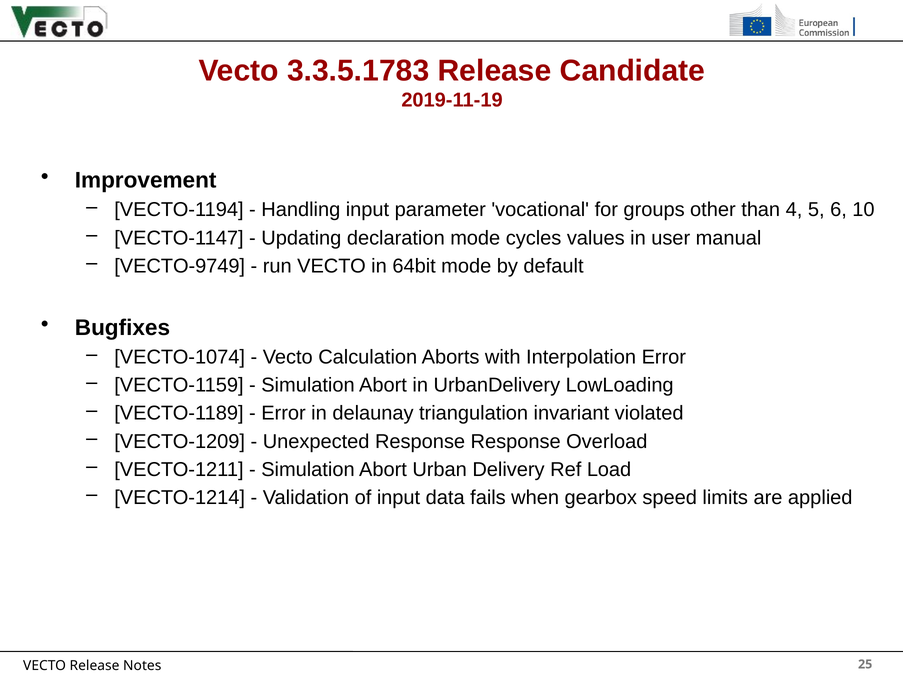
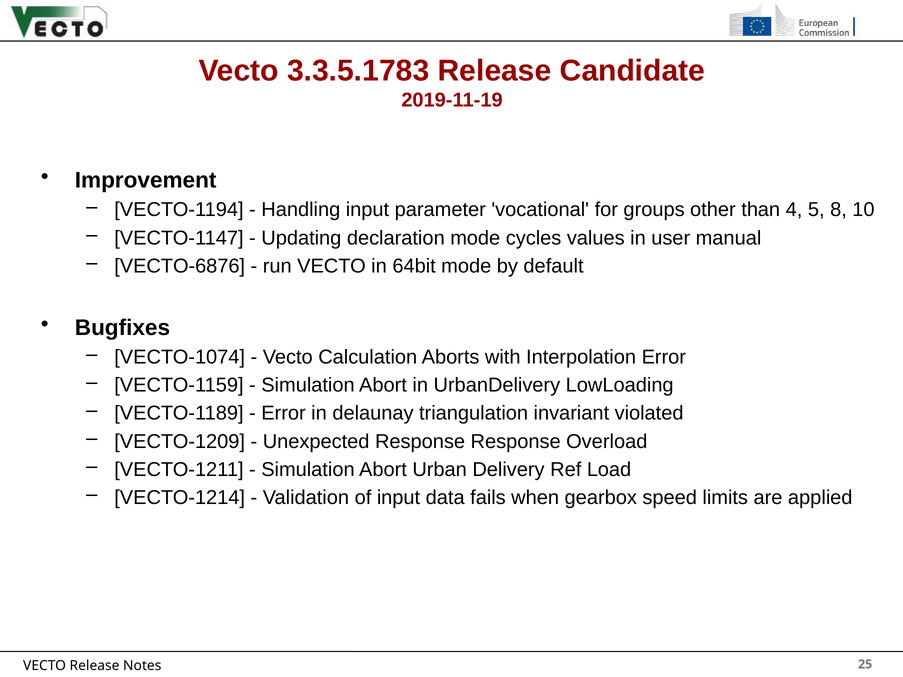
6: 6 -> 8 (838, 210)
VECTO-9749: VECTO-9749 -> VECTO-6876 (180, 266)
